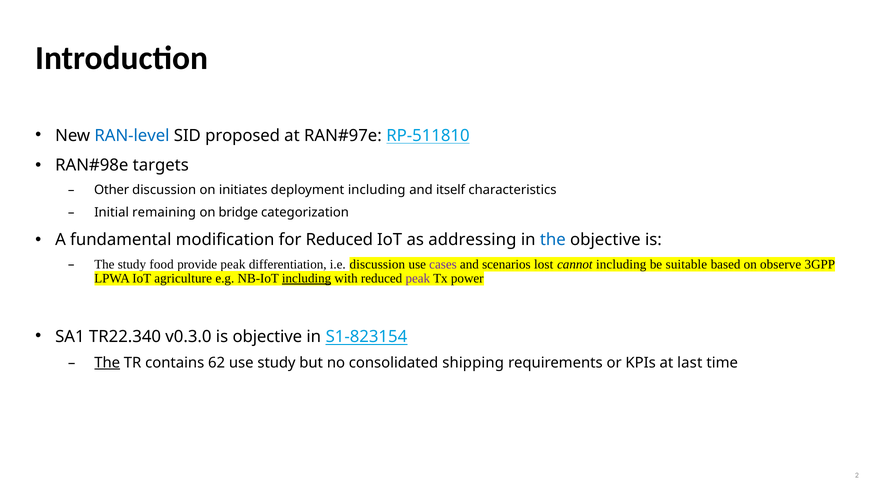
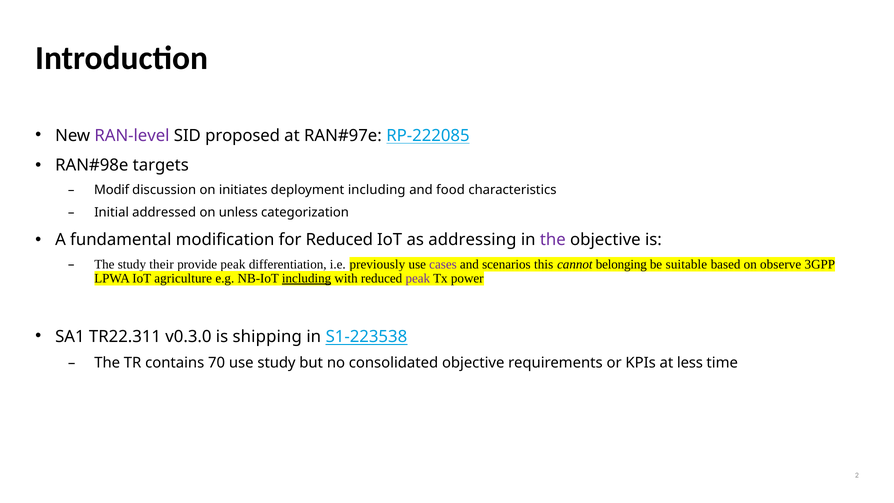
RAN-level colour: blue -> purple (132, 136)
RP-511810: RP-511810 -> RP-222085 (428, 136)
Other: Other -> Modif (112, 190)
itself: itself -> food (450, 190)
remaining: remaining -> addressed (164, 212)
bridge: bridge -> unless (238, 212)
the colour: blue -> purple (553, 240)
food: food -> their (162, 264)
i.e discussion: discussion -> previously (377, 264)
lost: lost -> this (544, 264)
cannot including: including -> belonging (621, 264)
TR22.340: TR22.340 -> TR22.311 (125, 337)
is objective: objective -> shipping (267, 337)
S1-823154: S1-823154 -> S1-223538 (366, 337)
The underline: present -> none (107, 363)
62: 62 -> 70 (217, 363)
consolidated shipping: shipping -> objective (473, 363)
last: last -> less (690, 363)
